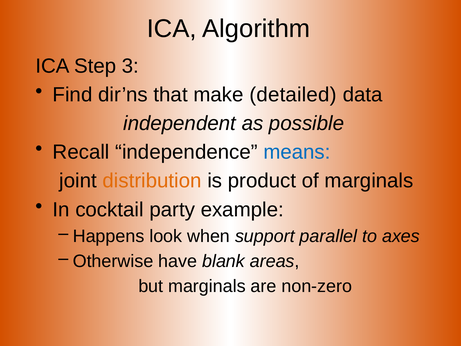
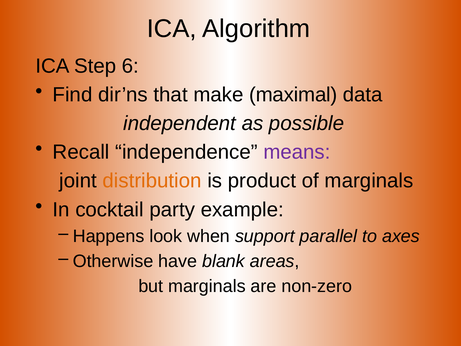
3: 3 -> 6 (130, 66)
detailed: detailed -> maximal (293, 95)
means colour: blue -> purple (297, 152)
